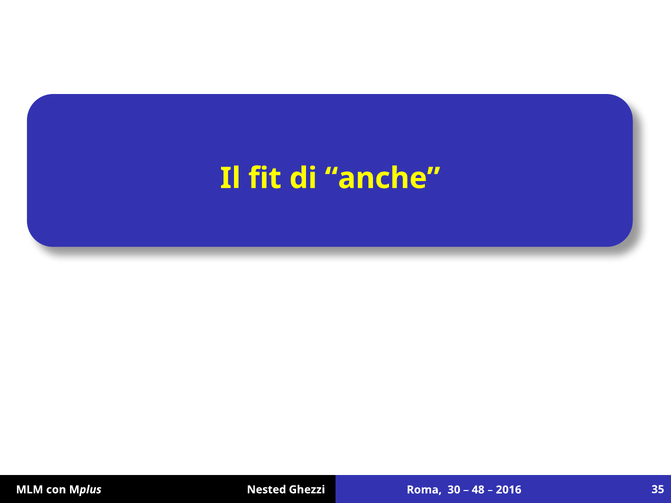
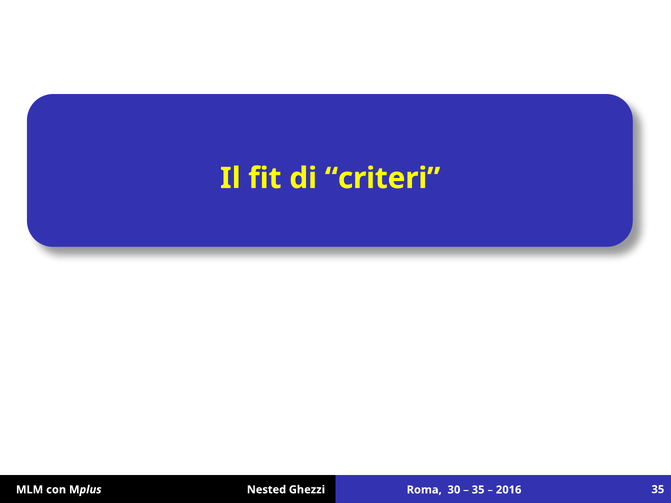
anche: anche -> criteri (383, 178)
48: 48 -> 35 (478, 490)
